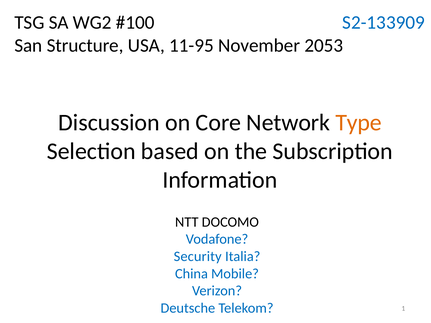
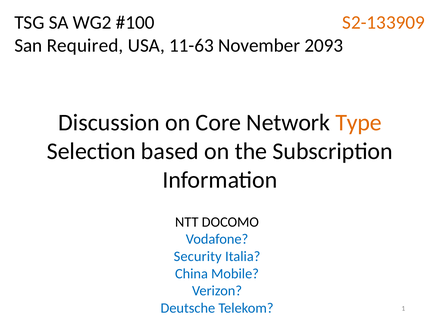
S2-133909 colour: blue -> orange (384, 22)
Structure: Structure -> Required (85, 45)
11-95: 11-95 -> 11-63 (191, 45)
2053: 2053 -> 2093 (324, 45)
